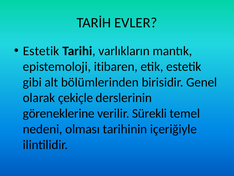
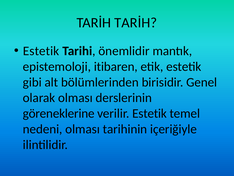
TARİH EVLER: EVLER -> TARİH (136, 23)
varlıkların: varlıkların -> önemlidir (124, 51)
olarak çekiçle: çekiçle -> olması (75, 98)
verilir Sürekli: Sürekli -> Estetik (150, 113)
